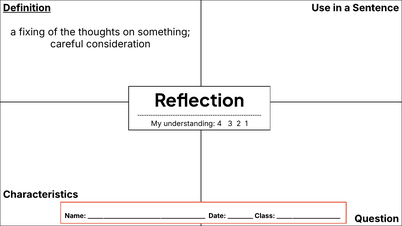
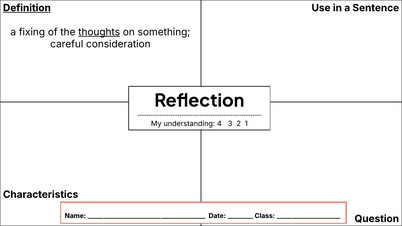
thoughts underline: none -> present (99, 32)
